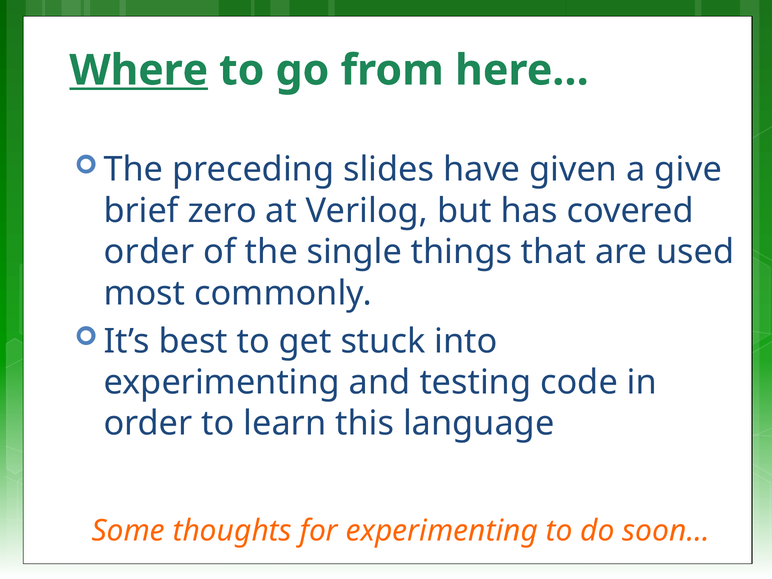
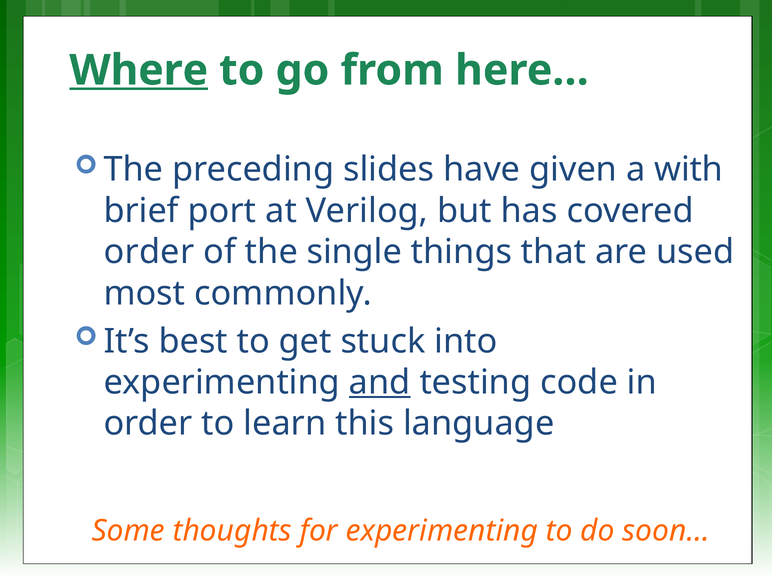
give: give -> with (689, 170)
zero: zero -> port (222, 211)
and underline: none -> present (380, 382)
